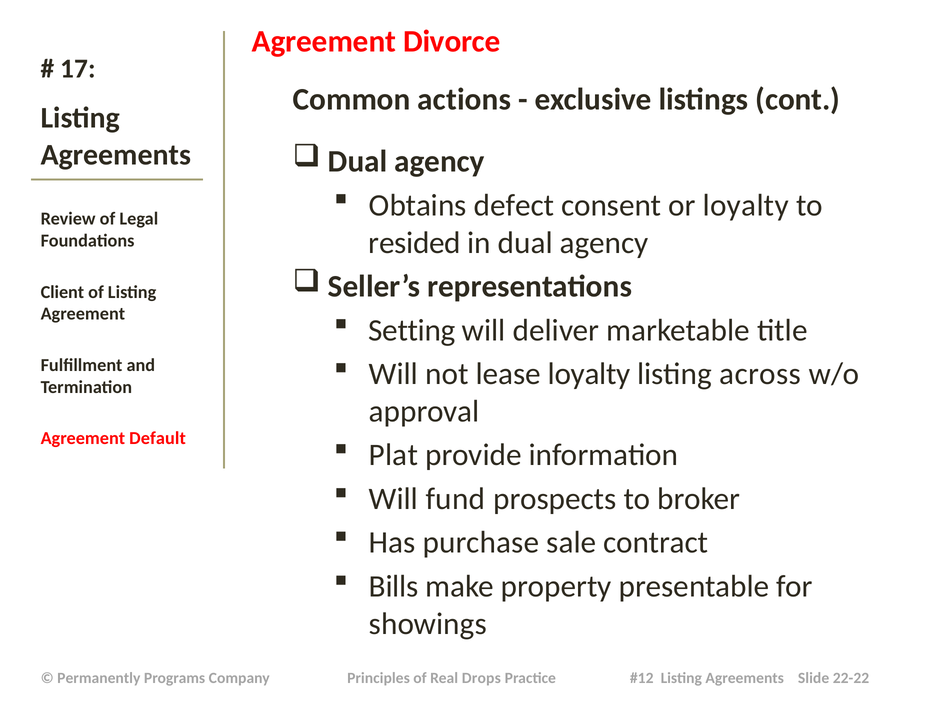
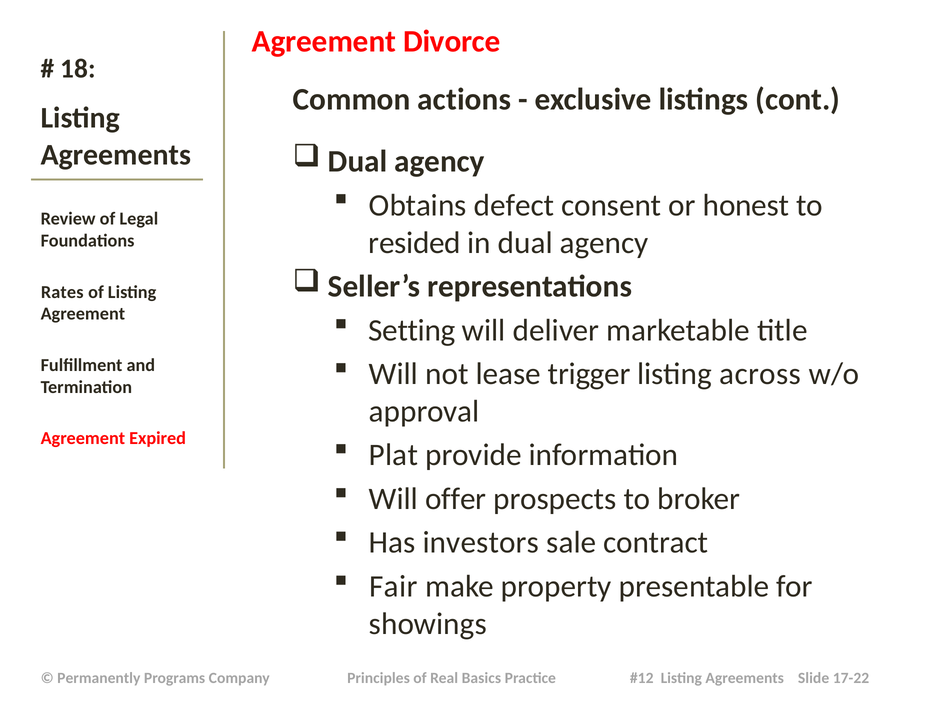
17: 17 -> 18 (78, 69)
or loyalty: loyalty -> honest (746, 205)
Client: Client -> Rates (62, 292)
lease loyalty: loyalty -> trigger (589, 374)
Default: Default -> Expired (158, 438)
fund: fund -> offer (456, 499)
purchase: purchase -> investors (481, 543)
Bills: Bills -> Fair (393, 587)
Drops: Drops -> Basics (481, 679)
22-22: 22-22 -> 17-22 (851, 679)
